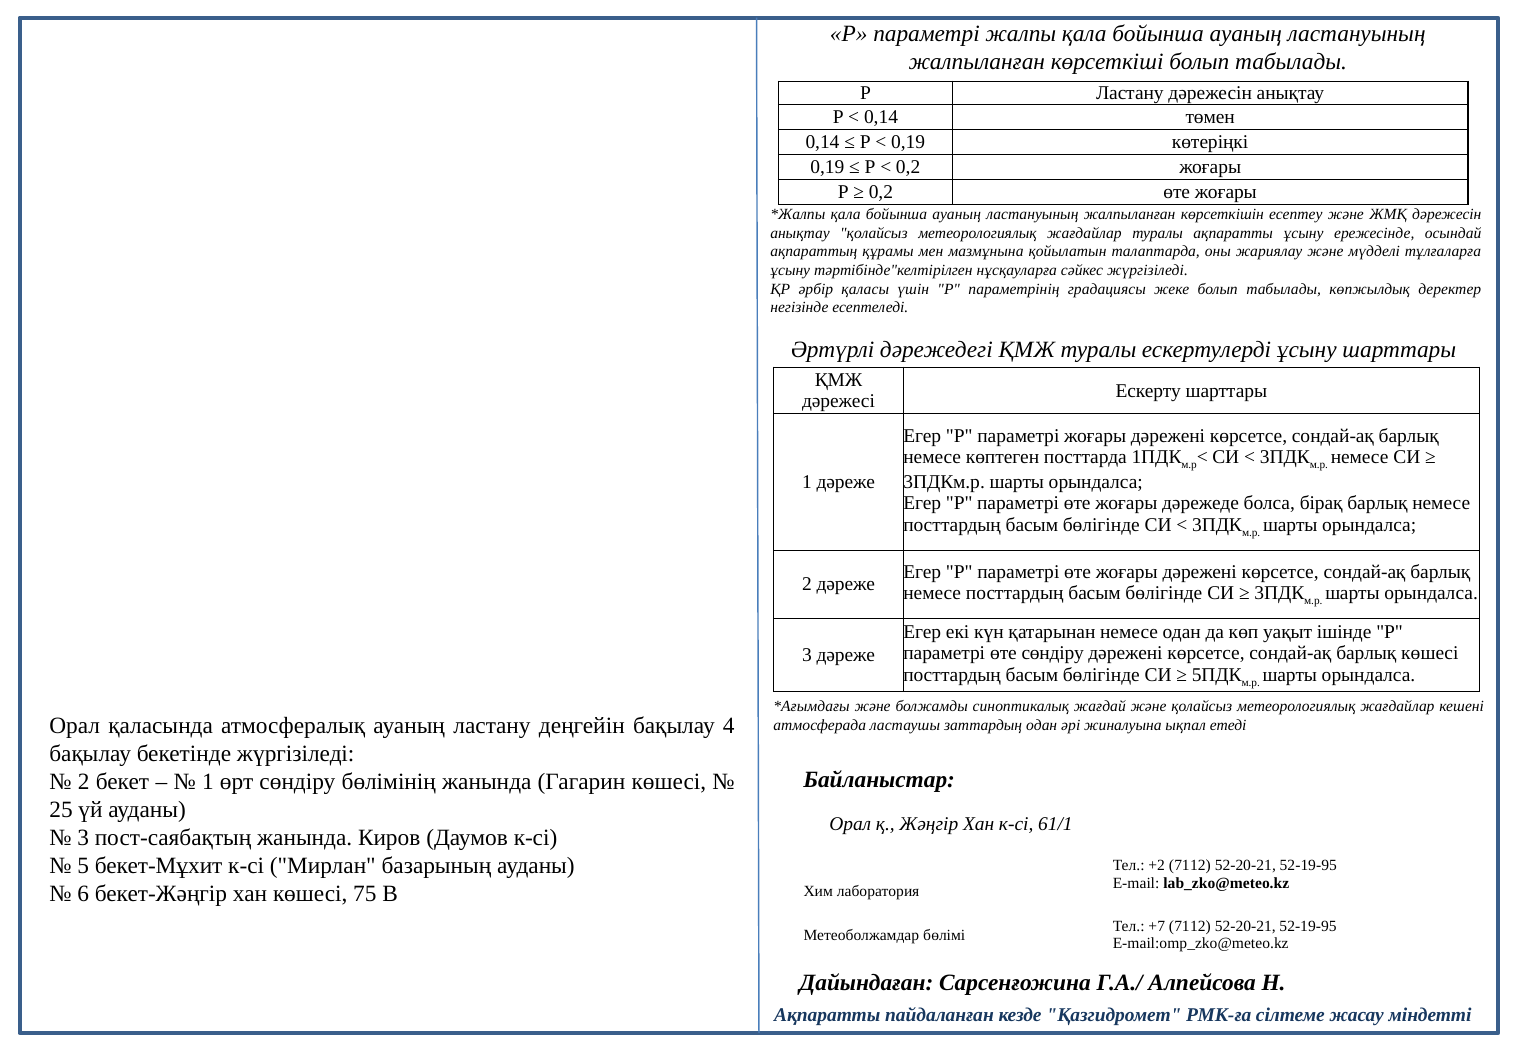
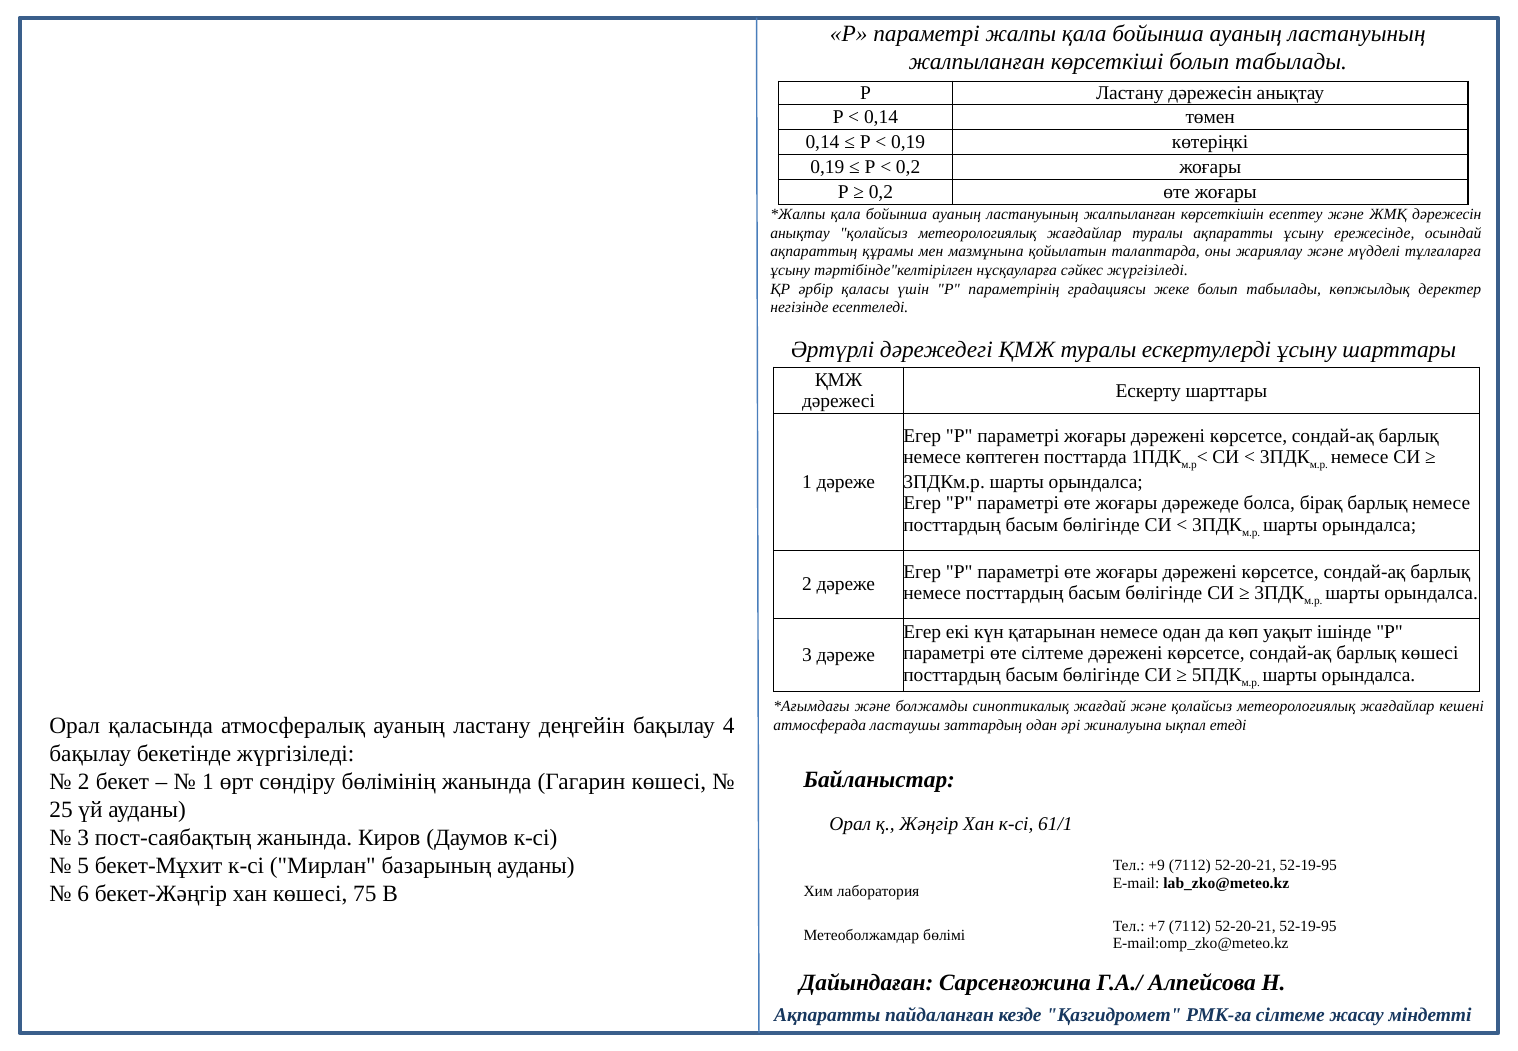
өте сөндіру: сөндіру -> сілтеме (1053, 653)
+2: +2 -> +9 (1157, 866)
